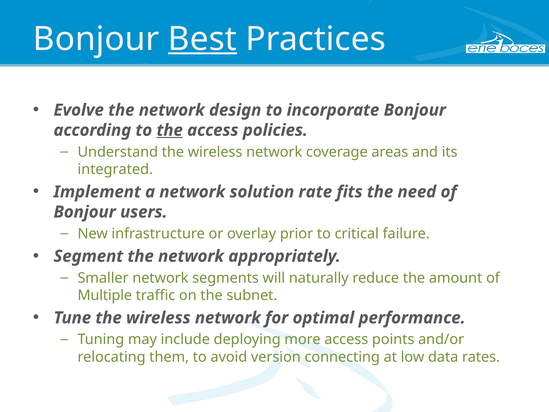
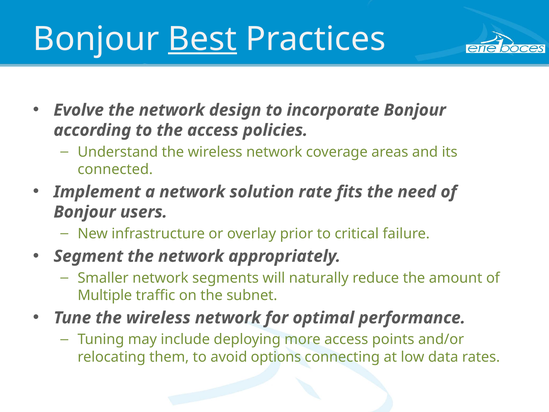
the underline: present -> none (170, 130)
integrated: integrated -> connected (115, 169)
version: version -> options (276, 357)
